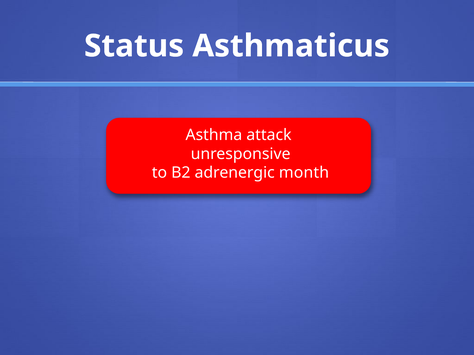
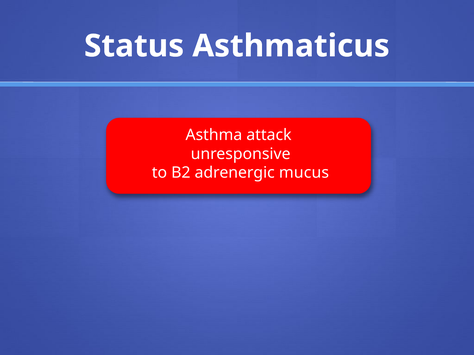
month: month -> mucus (304, 173)
